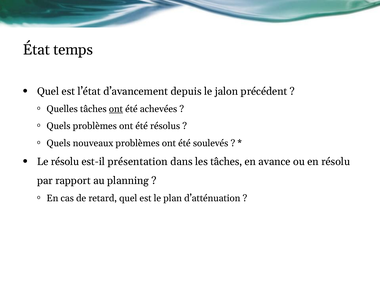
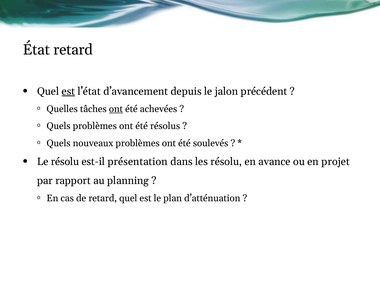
État temps: temps -> retard (73, 50)
est underline: none -> present (68, 91)
les tâches: tâches -> résolu (226, 162)
en résolu: résolu -> projet (336, 162)
